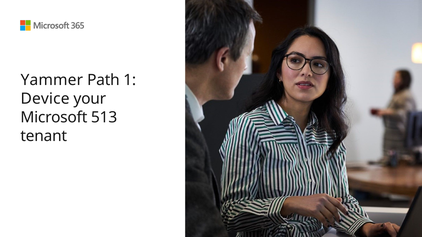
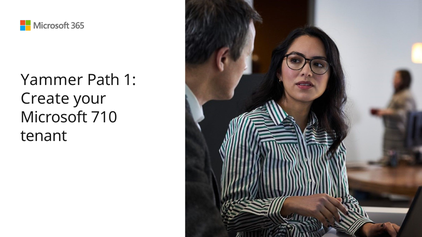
Device: Device -> Create (45, 99)
513: 513 -> 710 (104, 118)
